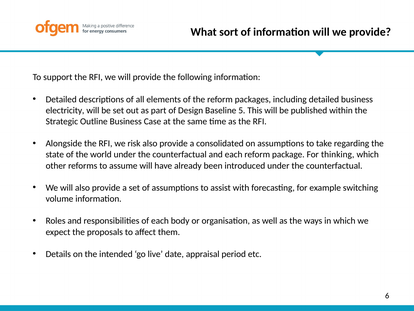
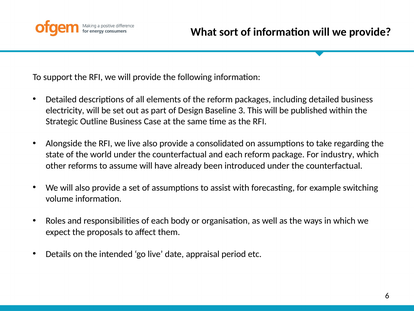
5: 5 -> 3 (242, 110)
we risk: risk -> live (134, 143)
thinking: thinking -> industry (338, 154)
